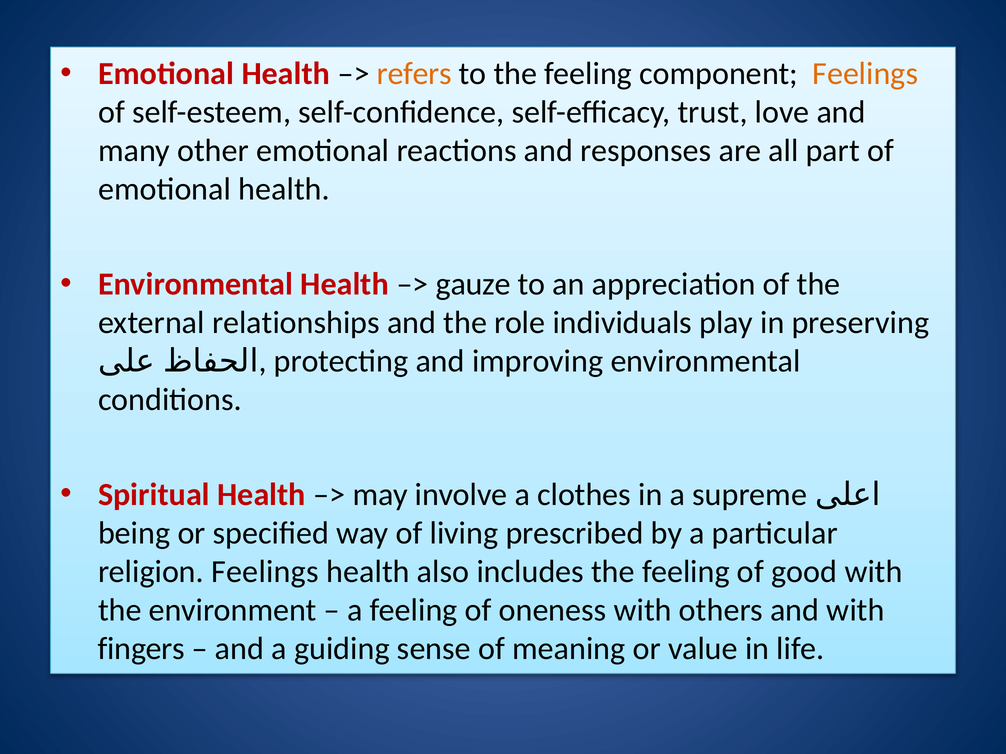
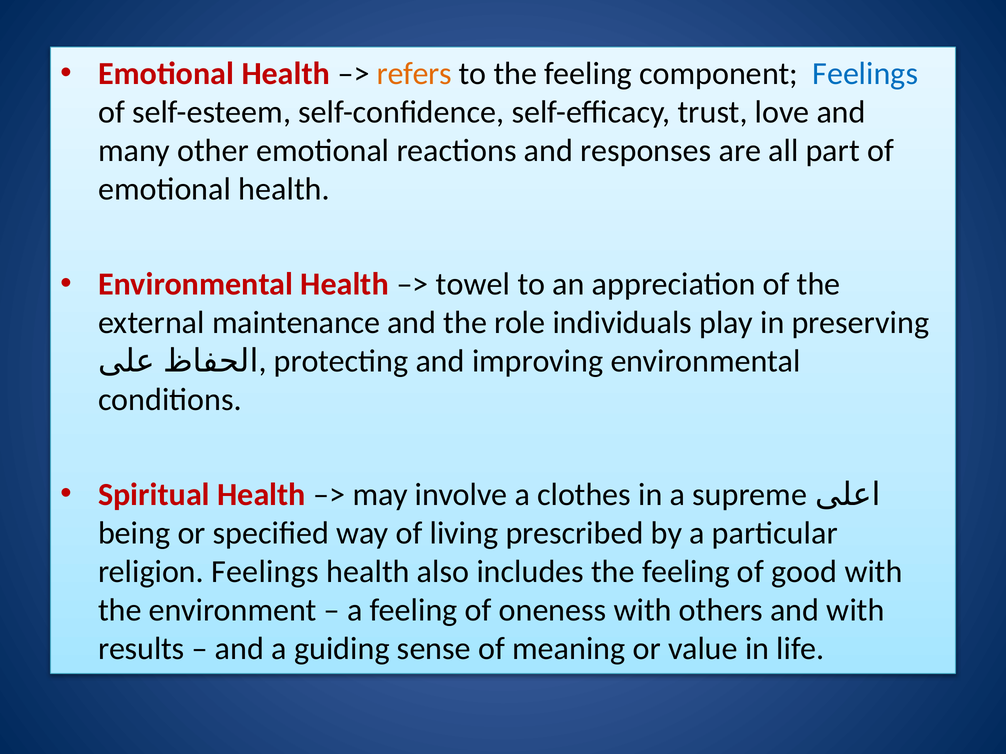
Feelings colour: orange -> blue (865, 74)
gauze: gauze -> towel (473, 284)
relationships: relationships -> maintenance (296, 323)
fingers: fingers -> results (141, 649)
